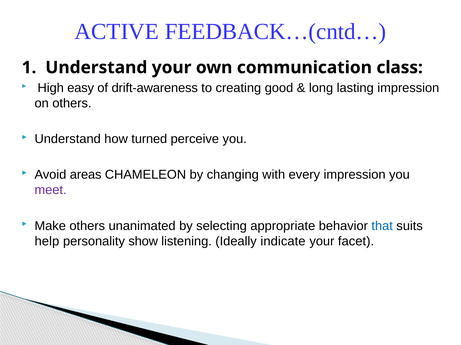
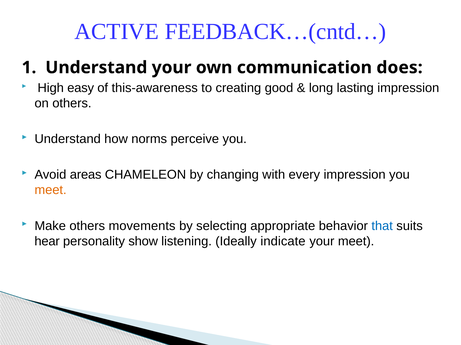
class: class -> does (400, 68)
drift-awareness: drift-awareness -> this-awareness (155, 88)
turned: turned -> norms (149, 139)
meet colour: purple -> orange (51, 190)
unanimated: unanimated -> movements (142, 226)
help: help -> hear (47, 242)
your facet: facet -> meet (356, 242)
